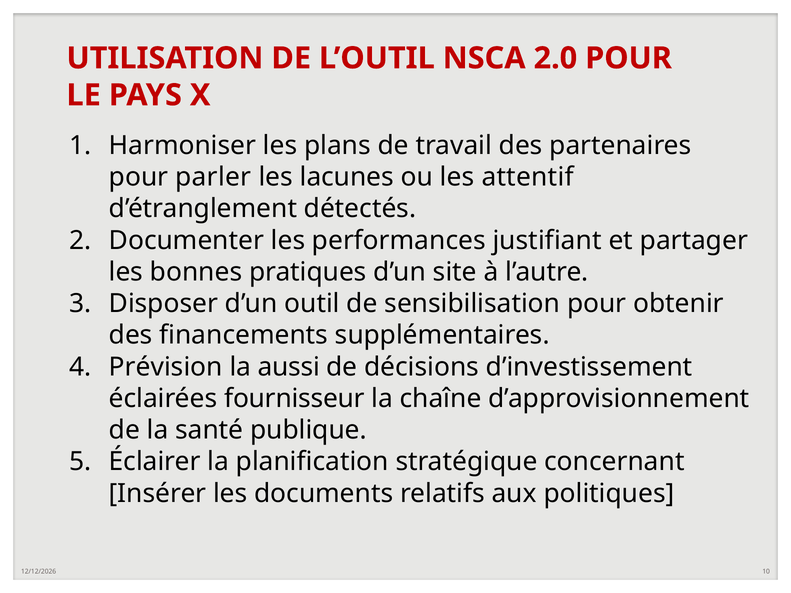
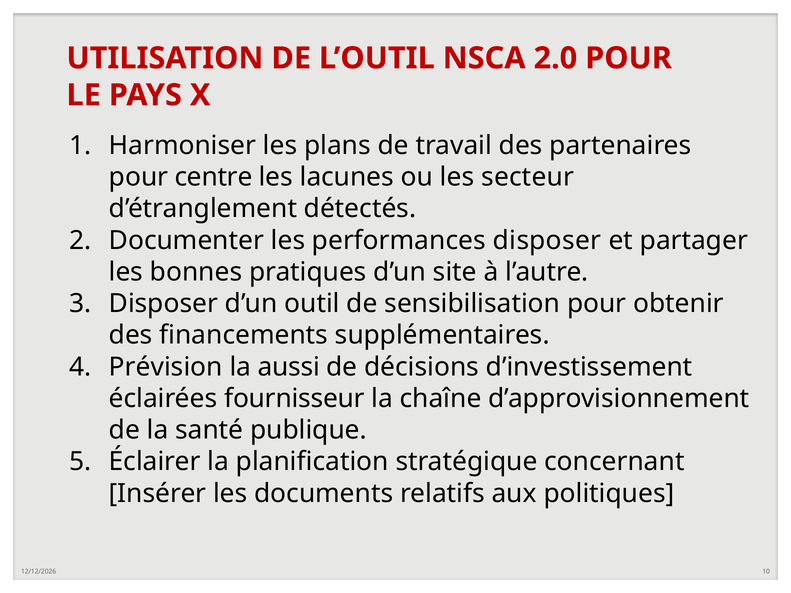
parler: parler -> centre (213, 177)
attentif: attentif -> secteur (528, 177)
performances justifiant: justifiant -> disposer (547, 240)
